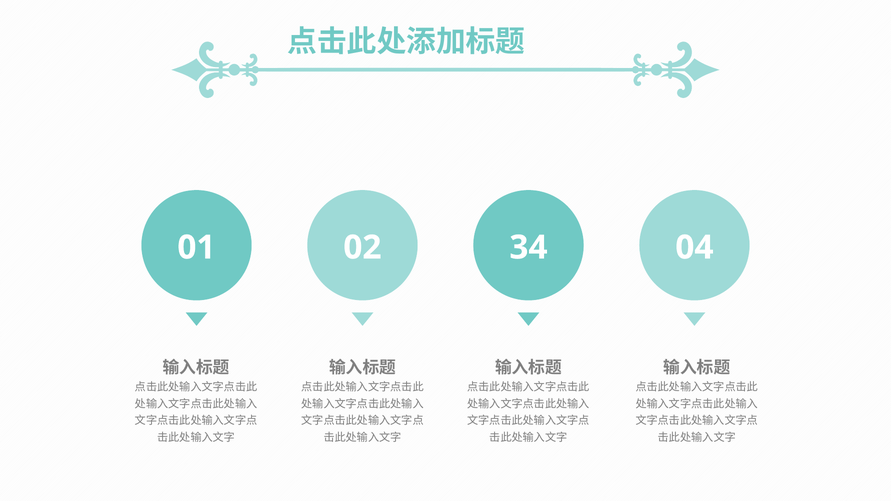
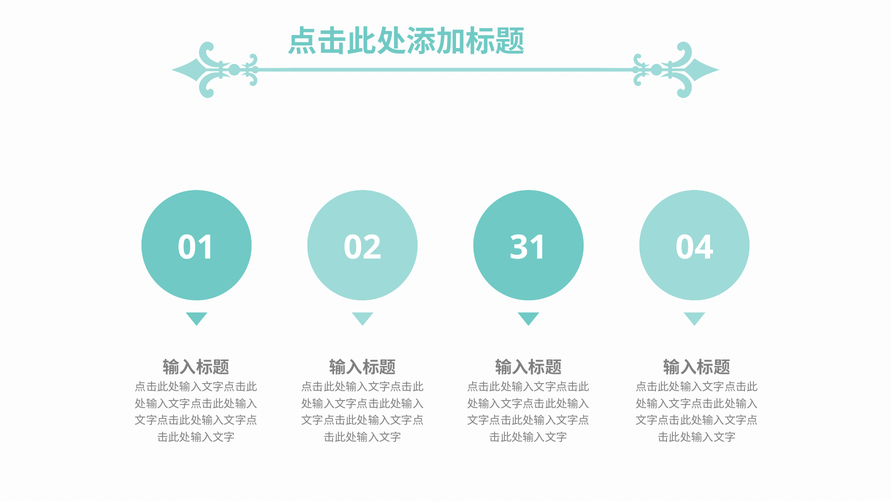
34: 34 -> 31 (528, 248)
